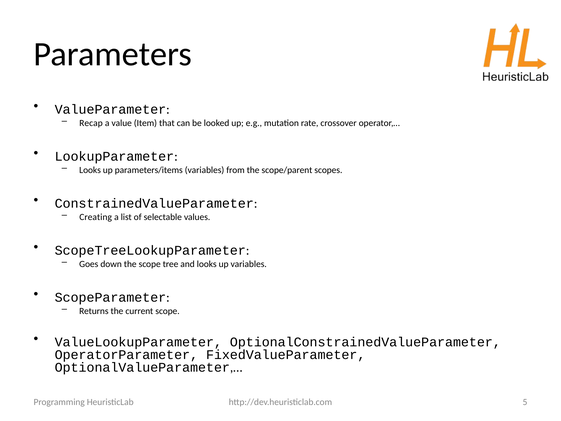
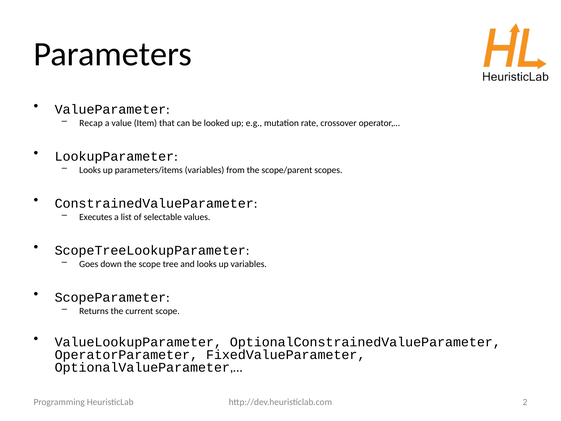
Creating: Creating -> Executes (96, 217)
5: 5 -> 2 (525, 402)
